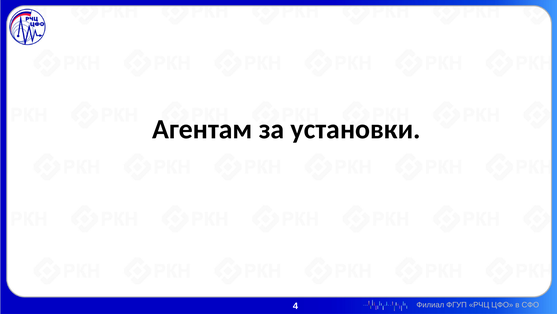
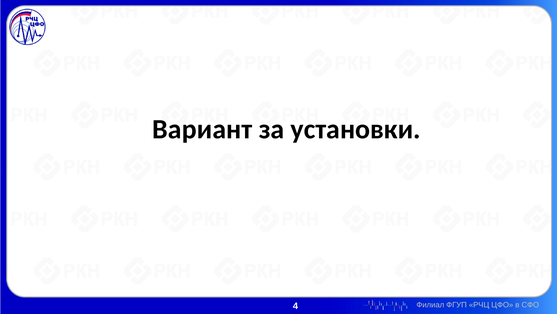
Агентам: Агентам -> Вариант (202, 129)
